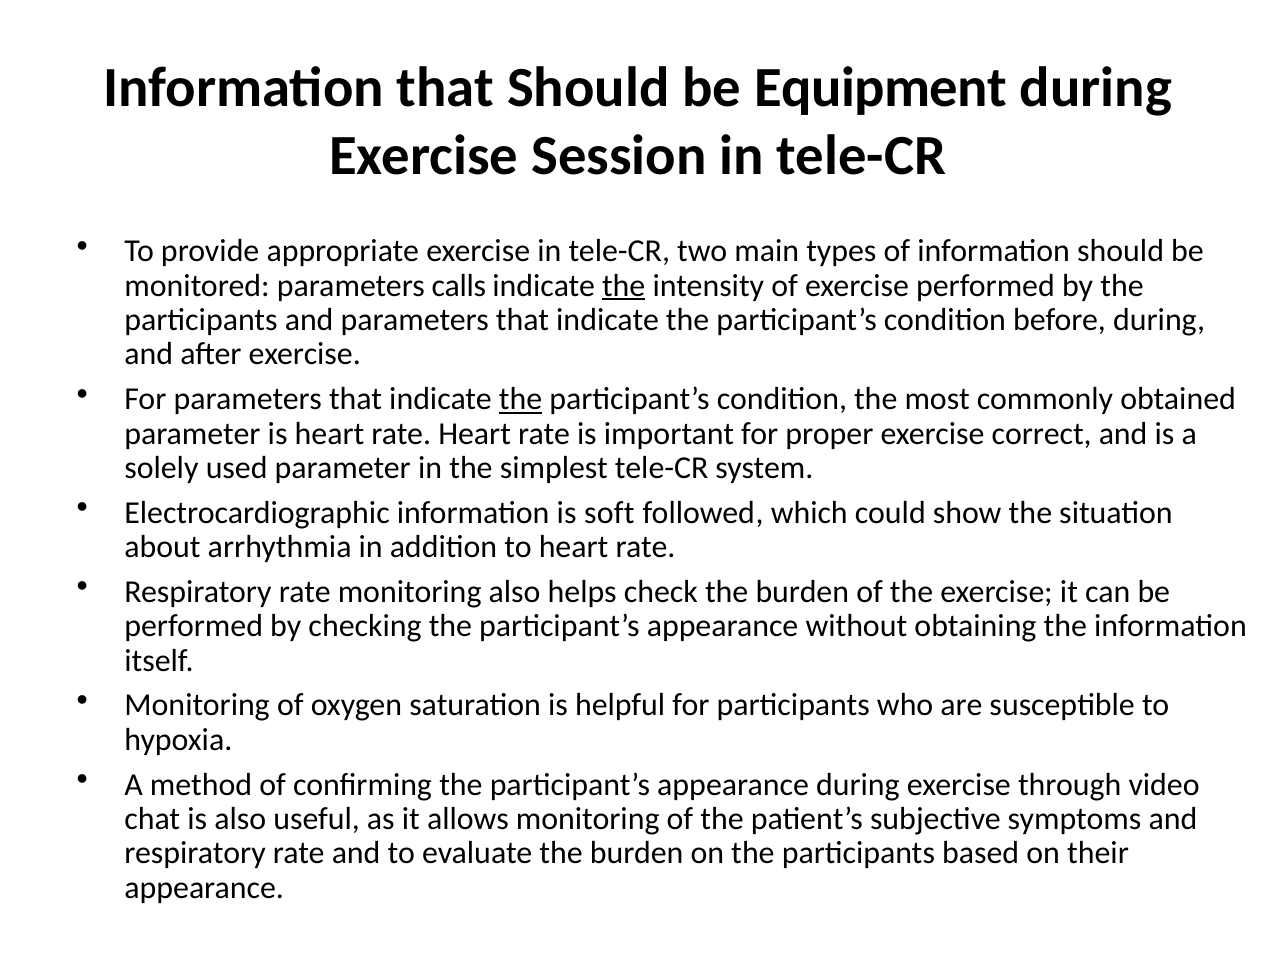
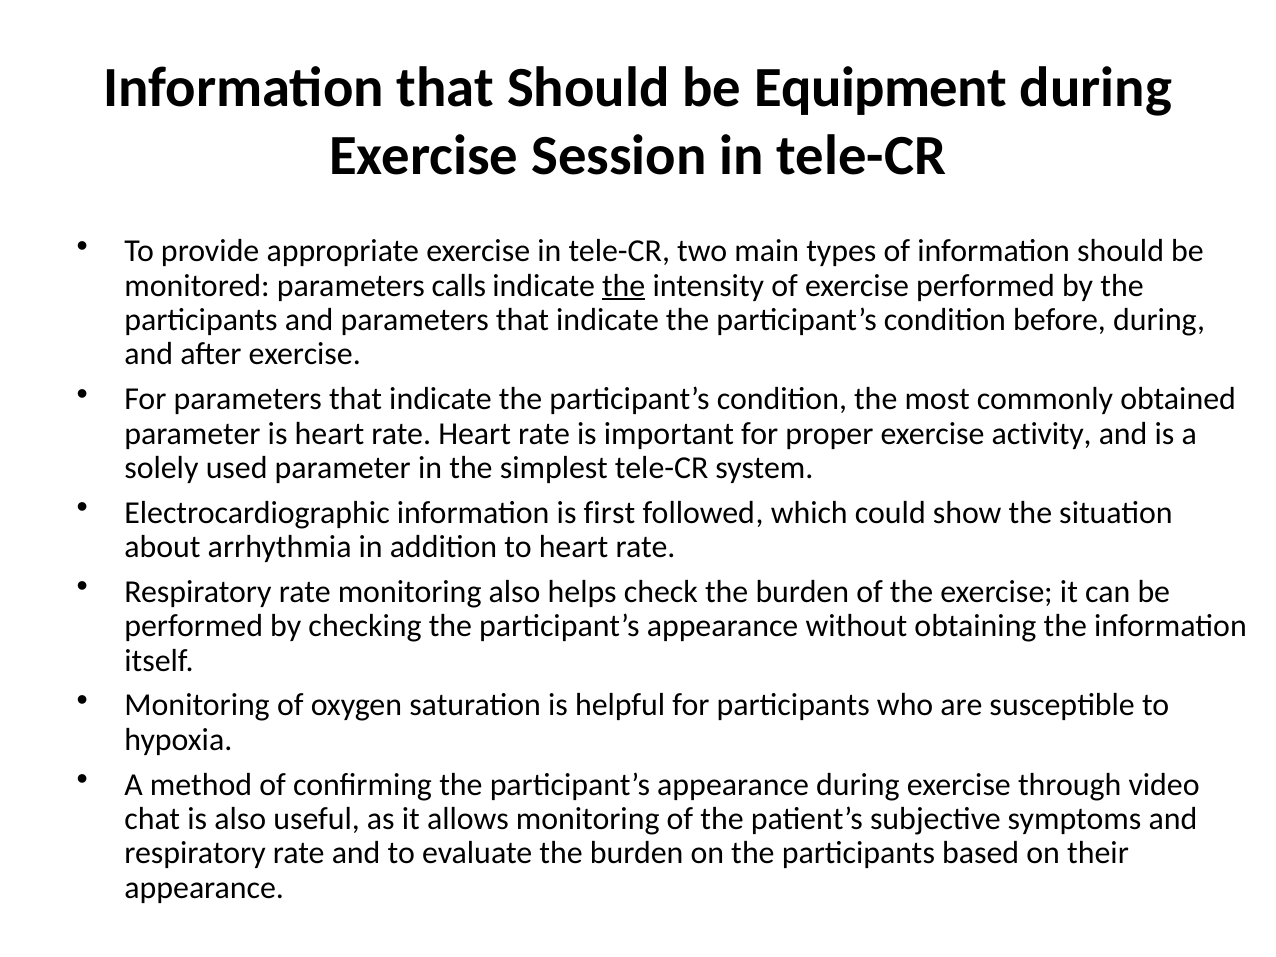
the underline: present -> none (521, 399)
correct: correct -> activity (1042, 434)
soft: soft -> first (609, 513)
